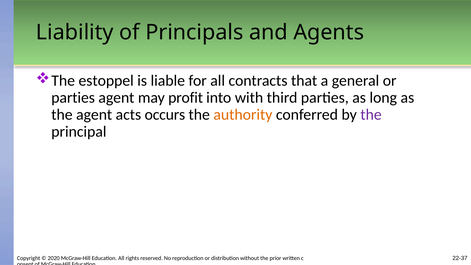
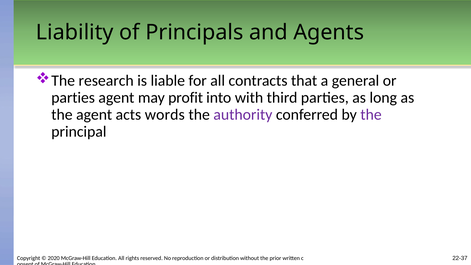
estoppel: estoppel -> research (106, 81)
occurs: occurs -> words (165, 115)
authority colour: orange -> purple (243, 115)
